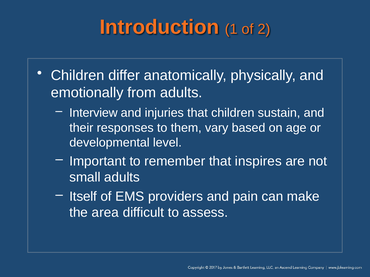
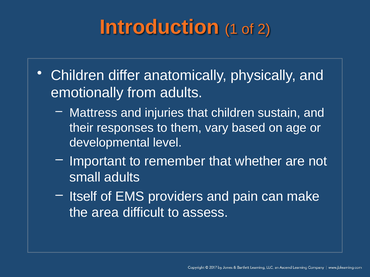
Interview: Interview -> Mattress (93, 113)
inspires: inspires -> whether (258, 162)
